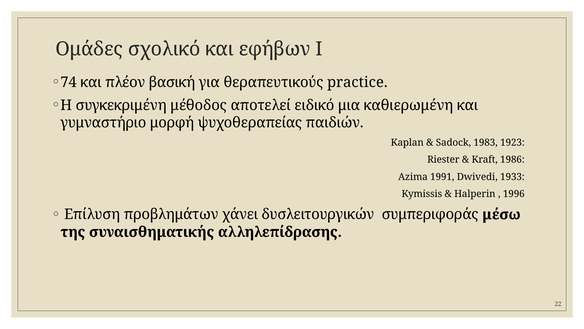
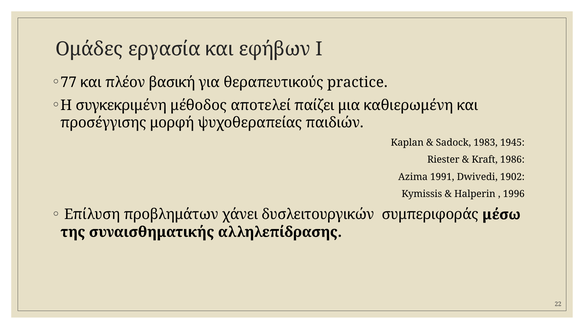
σχολικό: σχολικό -> εργασία (164, 49)
74: 74 -> 77 (69, 82)
ειδικό: ειδικό -> παίζει (314, 105)
γυμναστήριο: γυμναστήριο -> προσέγγισης (103, 123)
1923: 1923 -> 1945 (512, 142)
1933: 1933 -> 1902 (512, 177)
